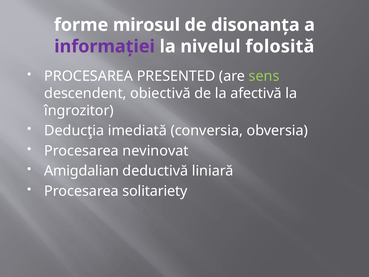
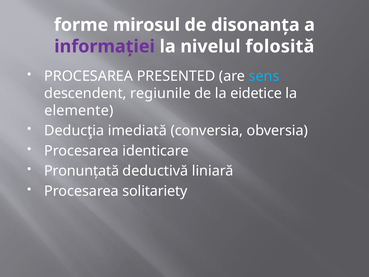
sens colour: light green -> light blue (264, 76)
obiectivă: obiectivă -> regiunile (160, 93)
afectivă: afectivă -> eidetice (256, 93)
îngrozitor: îngrozitor -> elemente (79, 110)
nevinovat: nevinovat -> identicare (156, 151)
Amigdalian: Amigdalian -> Pronunţată (82, 171)
